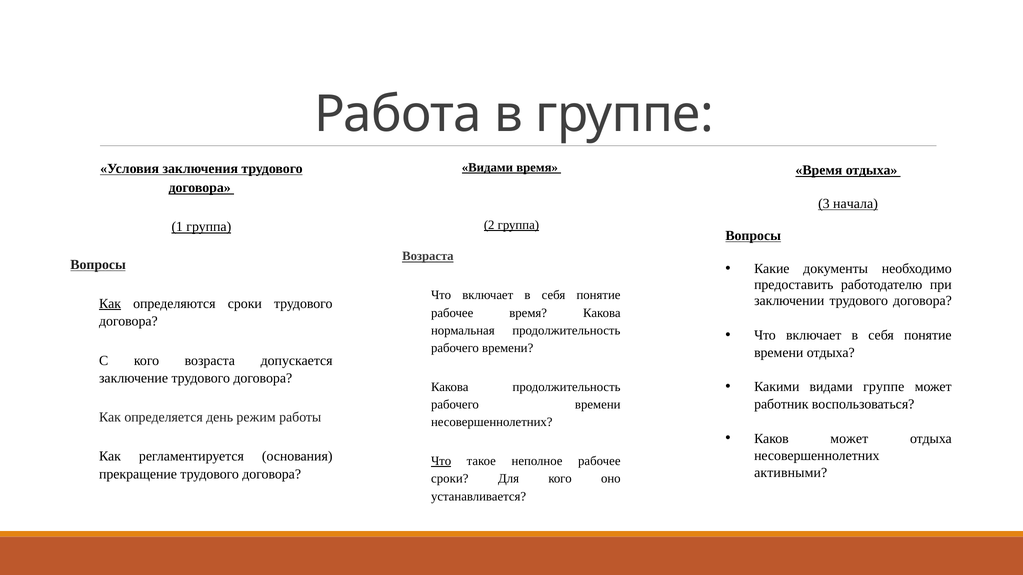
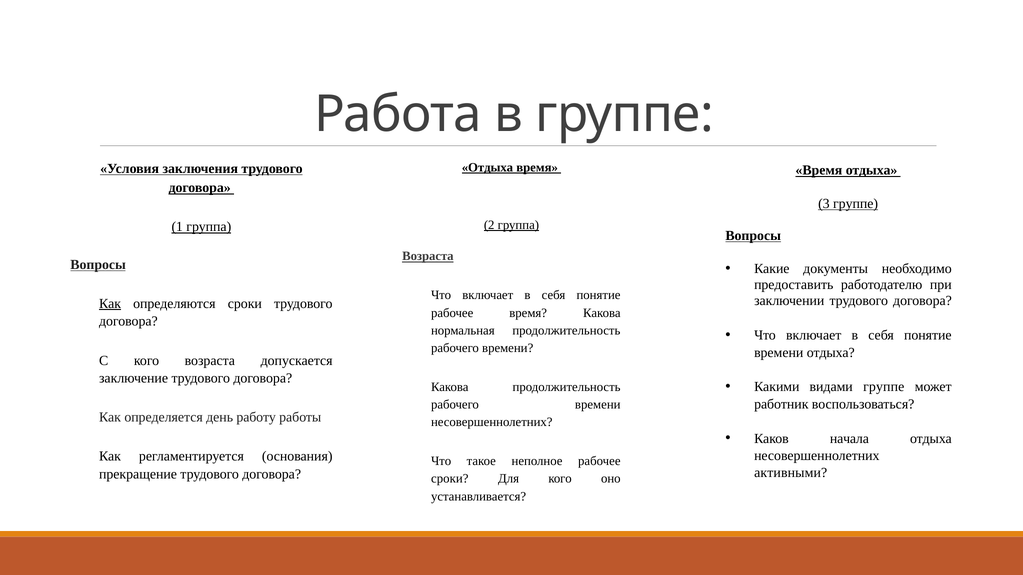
Видами: Видами -> Отдыха (487, 168)
3 начала: начала -> группе (856, 204)
режим: режим -> работу (256, 418)
Каков может: может -> начала (849, 439)
Что underline: present -> none (441, 461)
